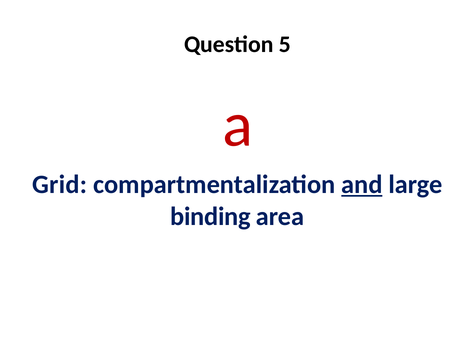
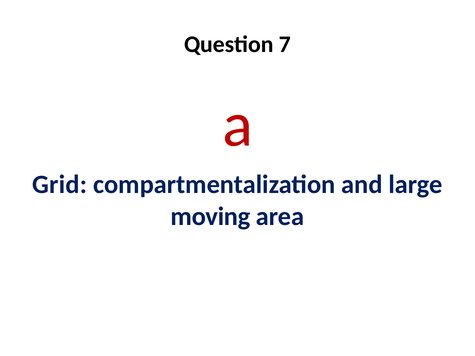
5: 5 -> 7 (285, 44)
and underline: present -> none (362, 185)
binding: binding -> moving (210, 217)
